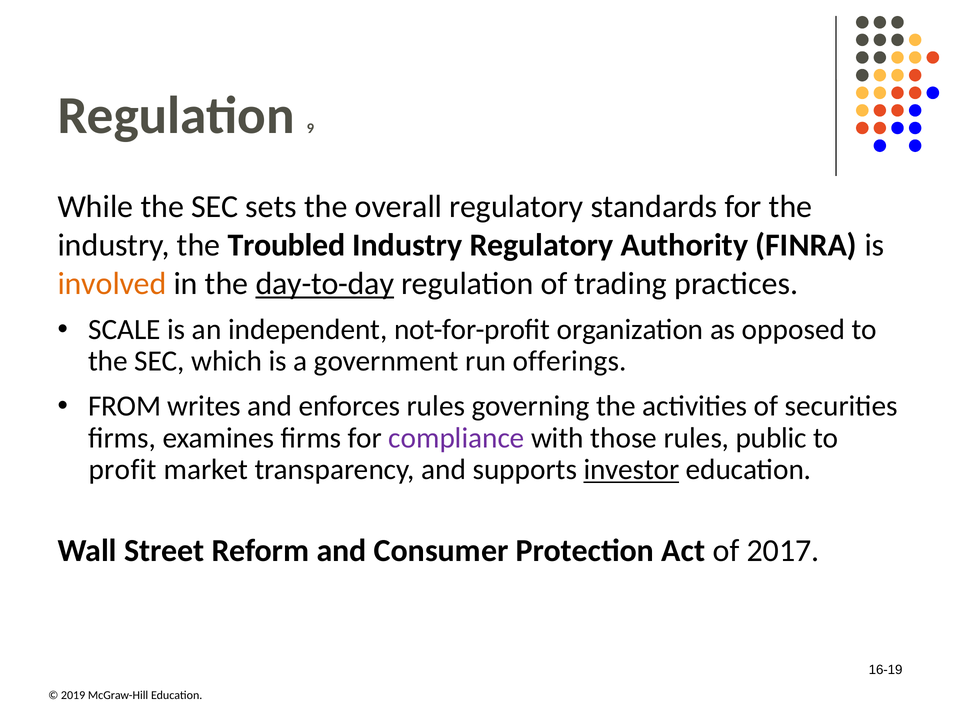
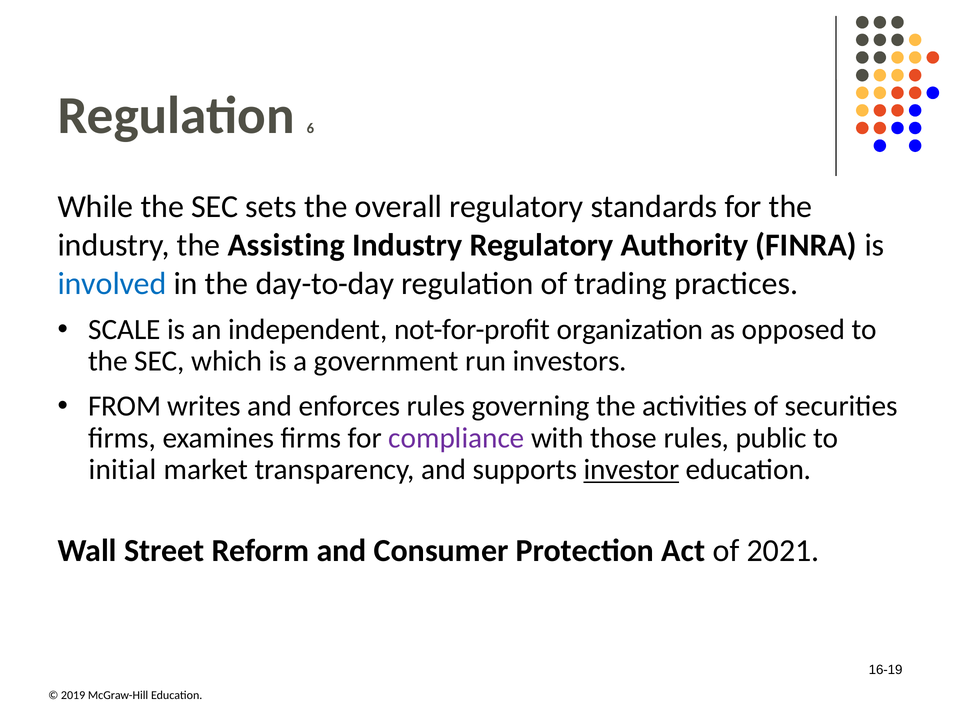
9: 9 -> 6 (310, 128)
Troubled: Troubled -> Assisting (286, 245)
involved colour: orange -> blue (112, 284)
day-to-day underline: present -> none (325, 284)
offerings: offerings -> investors (570, 361)
profit: profit -> initial (123, 470)
2017: 2017 -> 2021 (783, 551)
